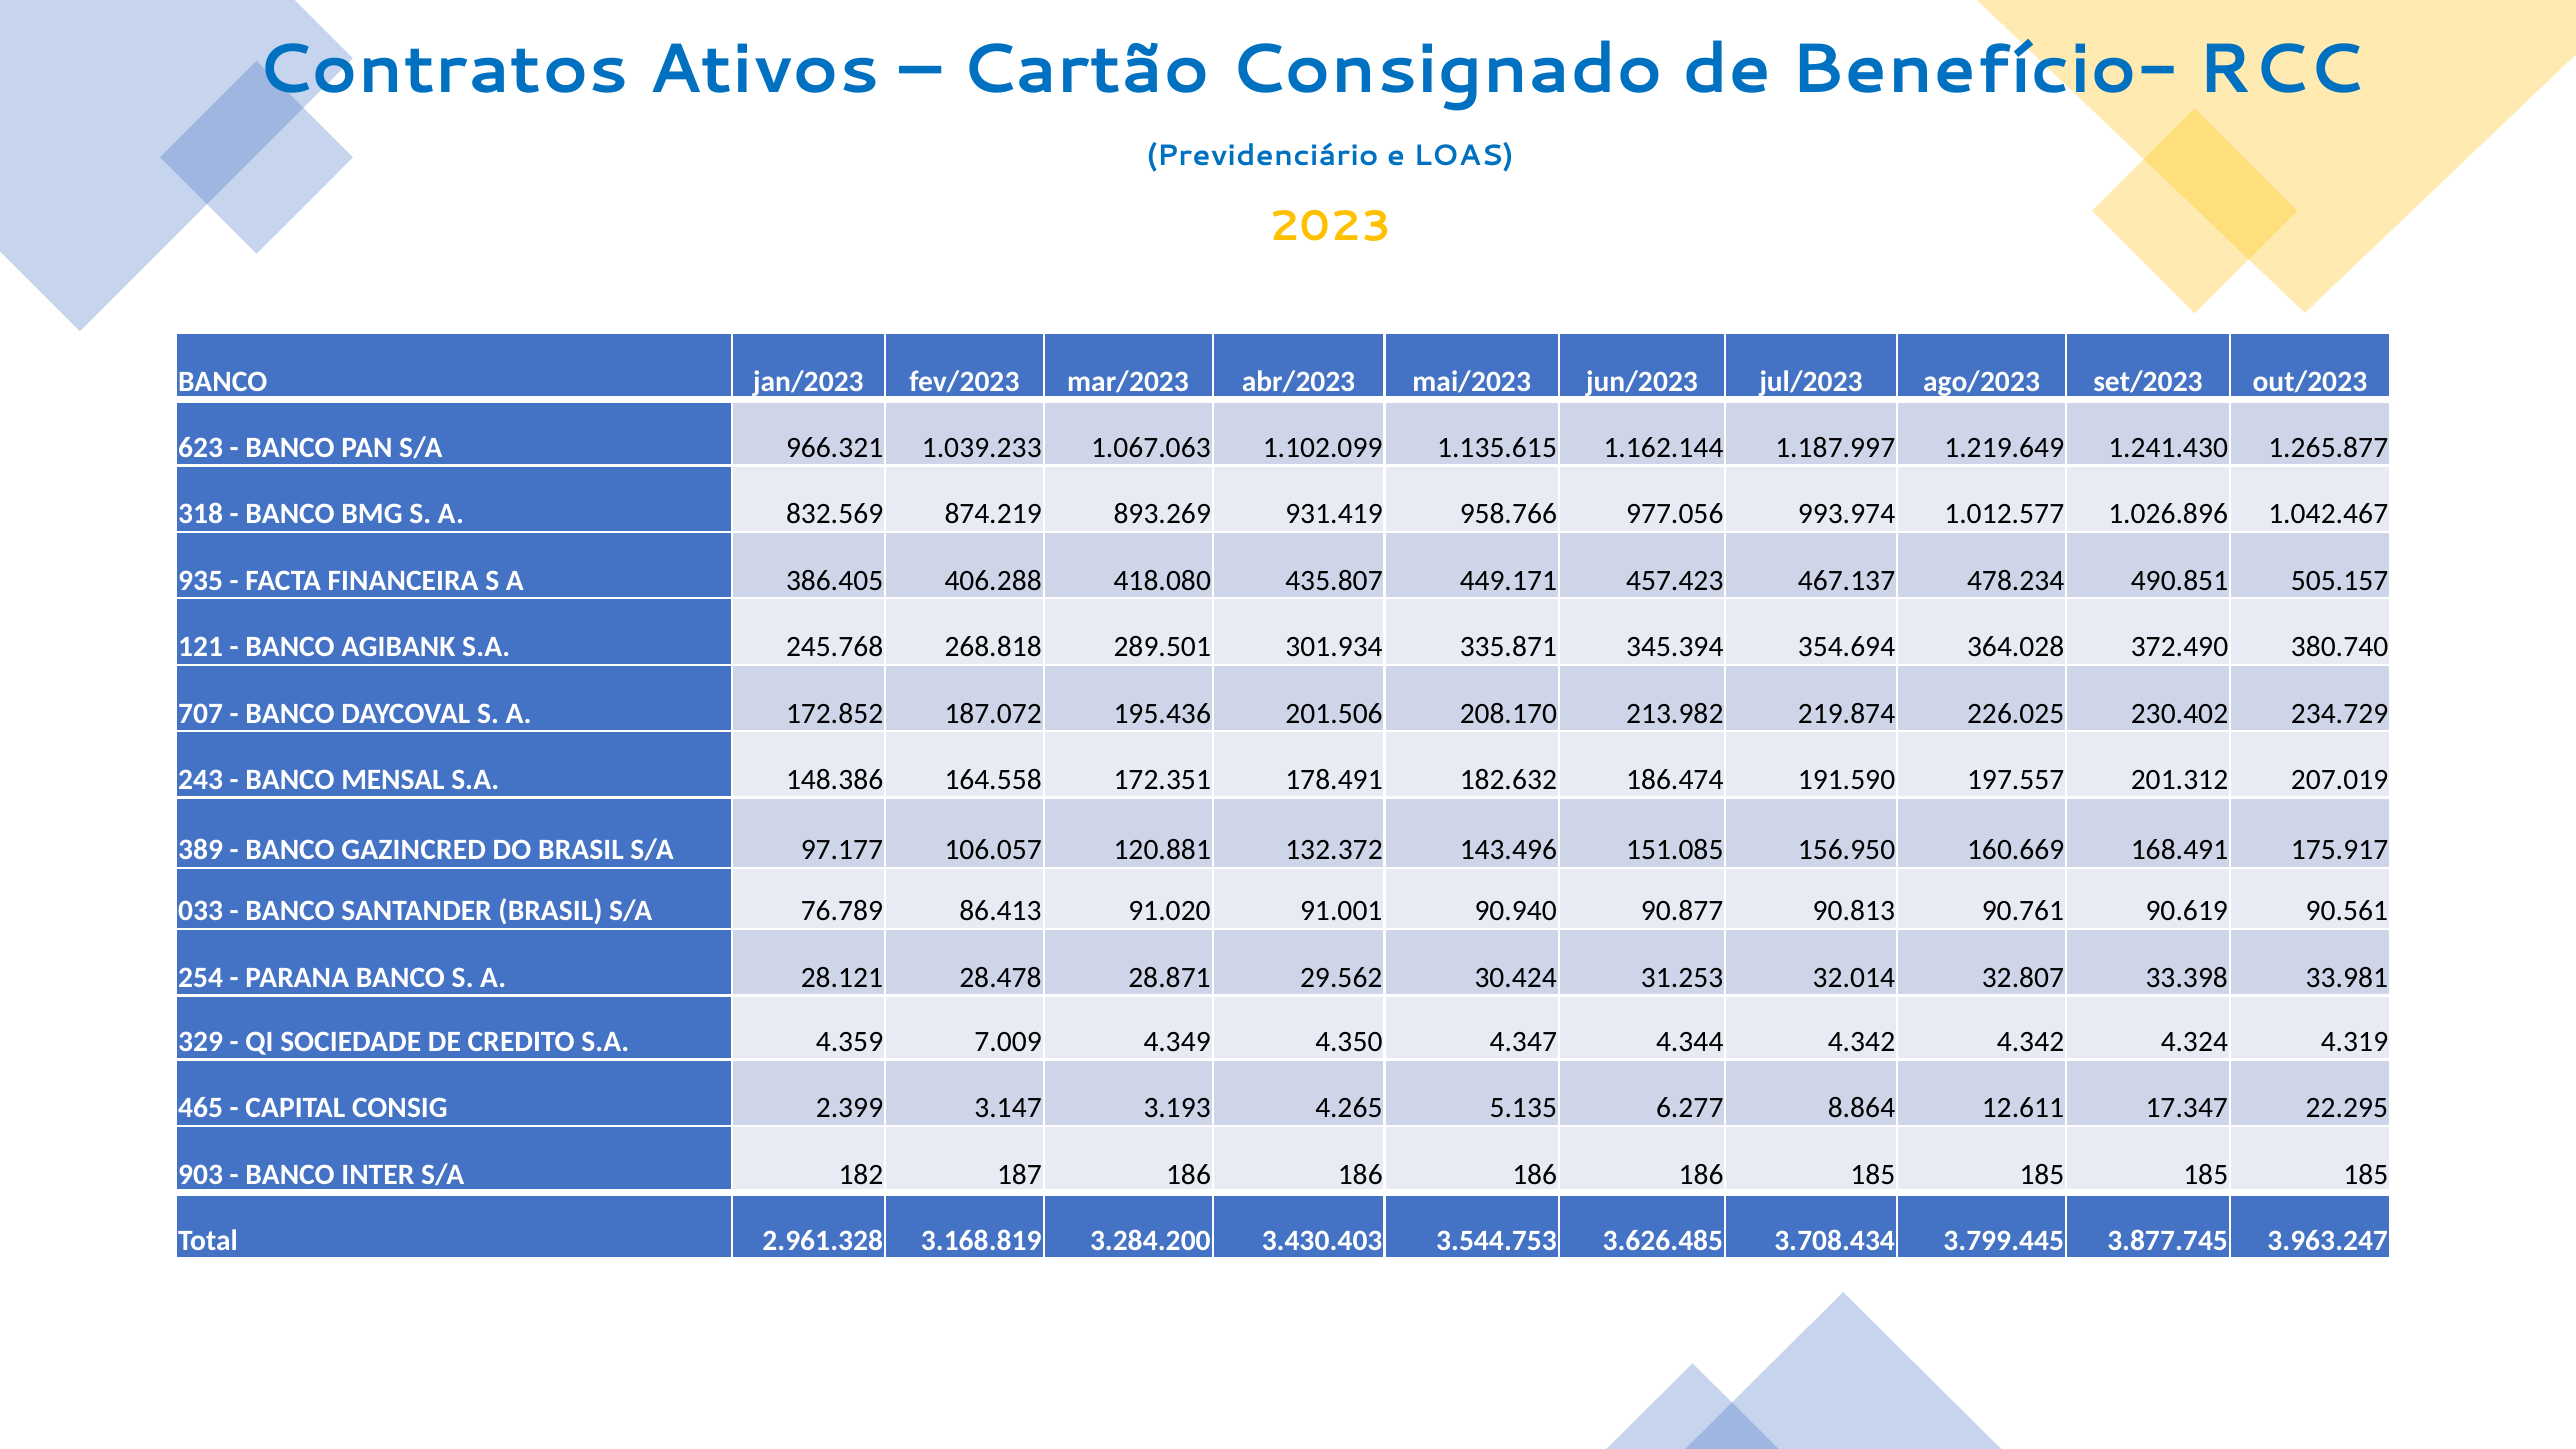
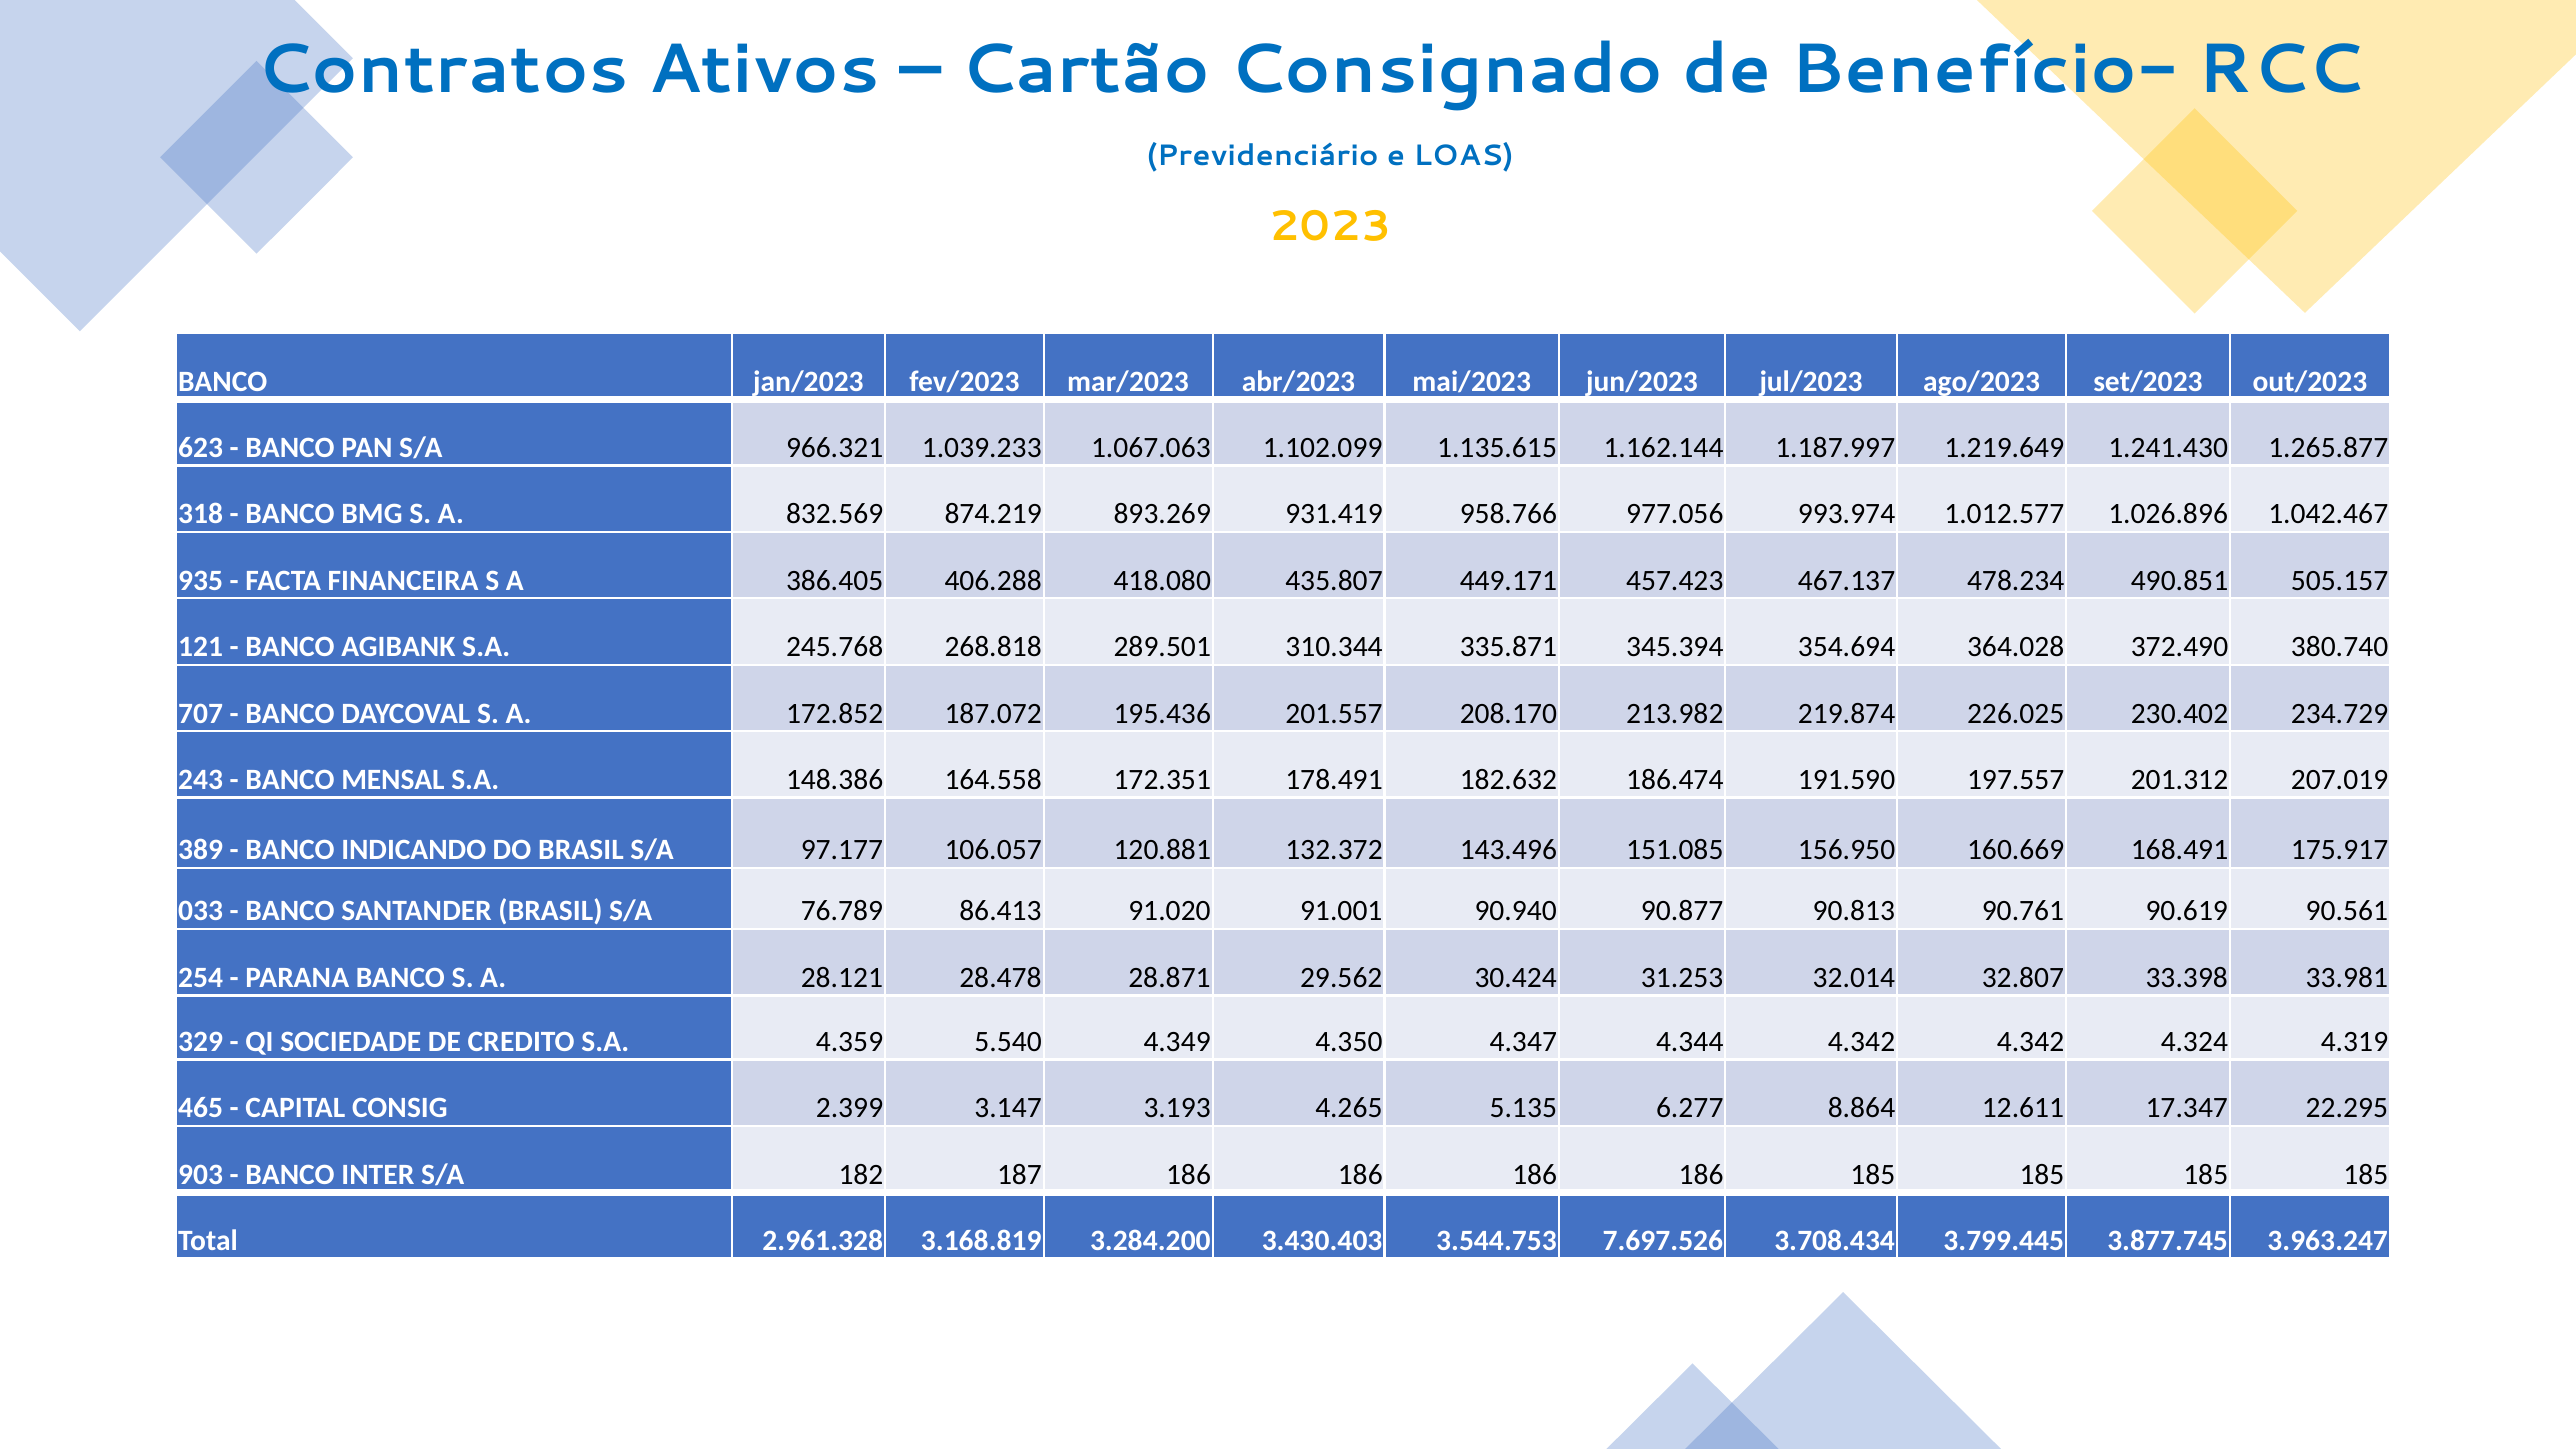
301.934: 301.934 -> 310.344 (1334, 647)
201.506: 201.506 -> 201.557 (1334, 713)
GAZINCRED: GAZINCRED -> INDICANDO (414, 850)
7.009: 7.009 -> 5.540 (1008, 1042)
3.626.485: 3.626.485 -> 7.697.526 (1663, 1241)
